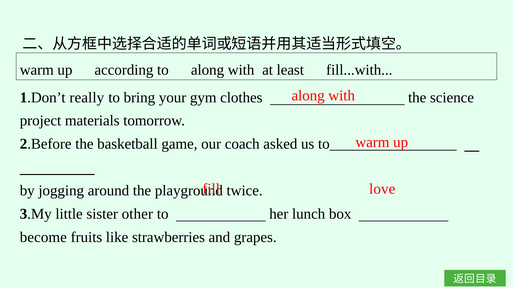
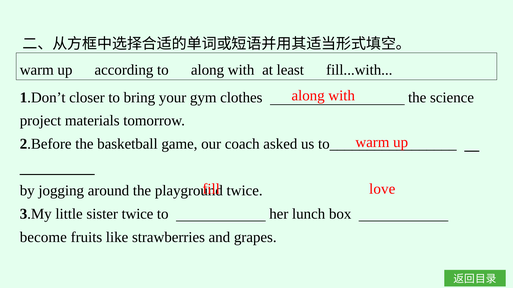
really: really -> closer (87, 98)
sister other: other -> twice (137, 214)
